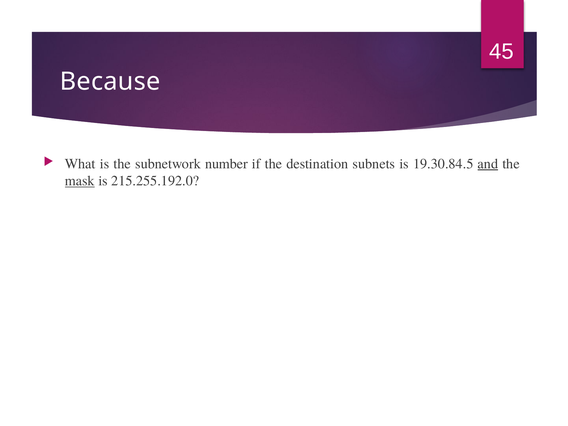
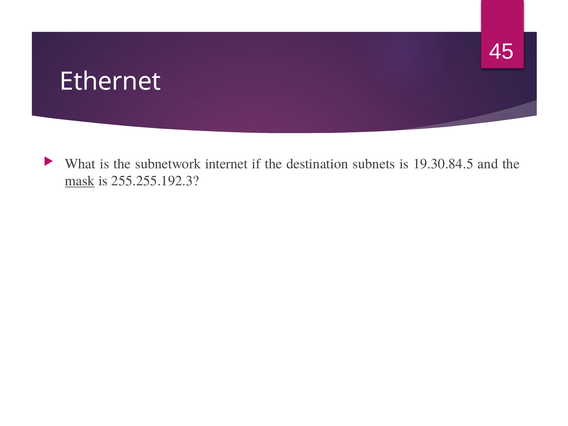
Because: Because -> Ethernet (110, 81)
number: number -> internet (226, 164)
and underline: present -> none (488, 164)
215.255.192.0: 215.255.192.0 -> 255.255.192.3 (155, 181)
